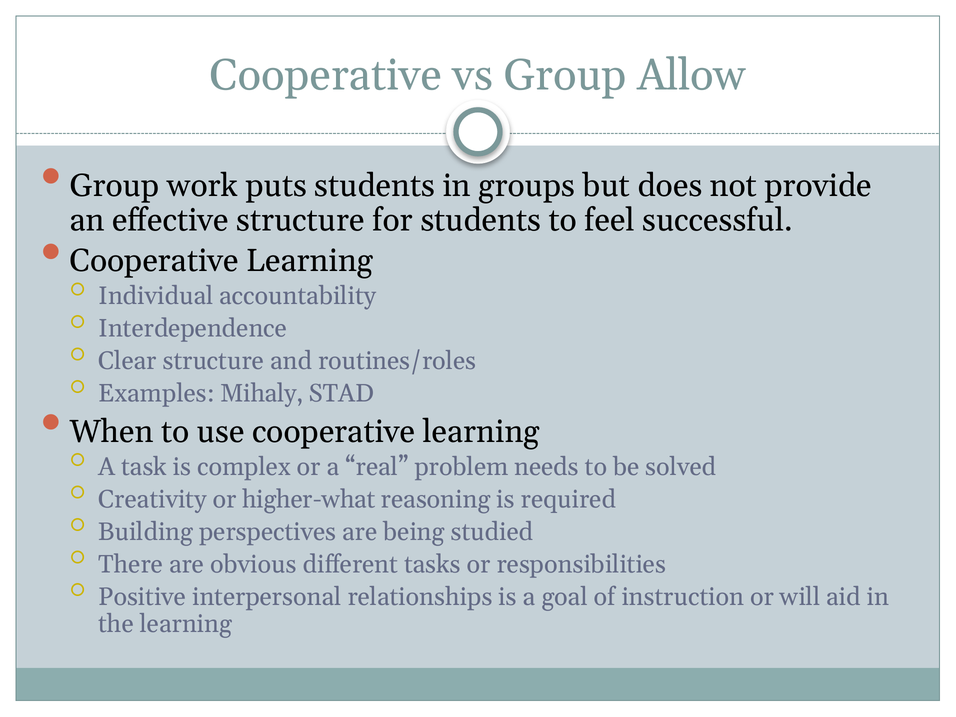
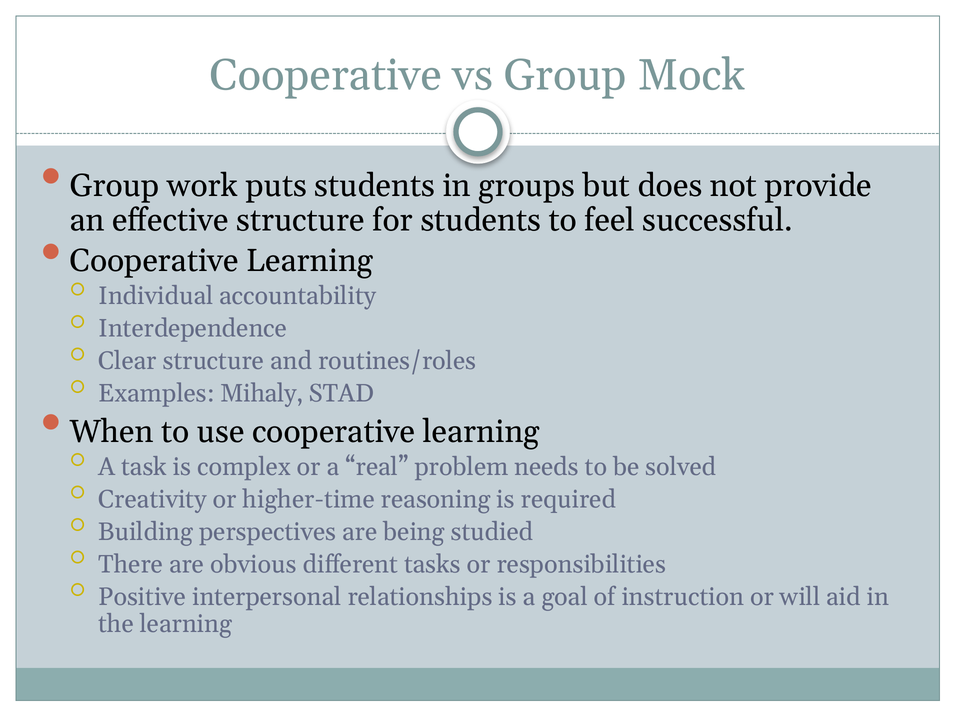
Allow: Allow -> Mock (691, 75)
higher-what: higher-what -> higher-time (309, 499)
